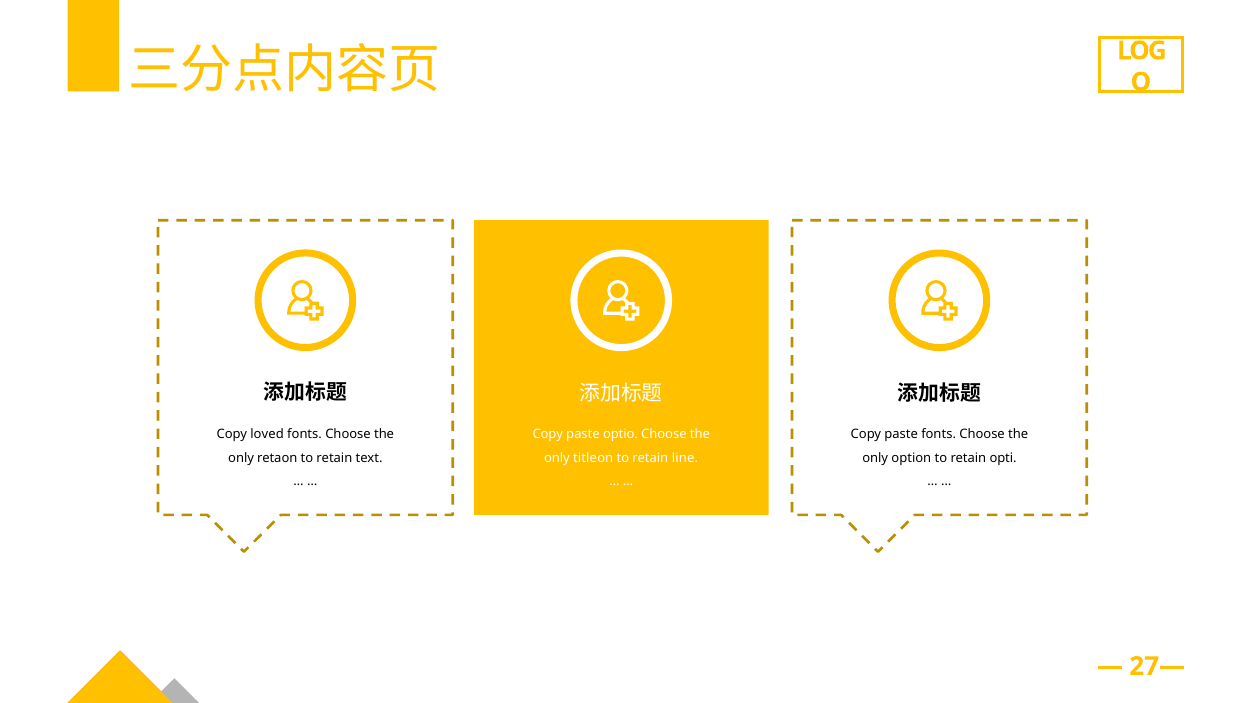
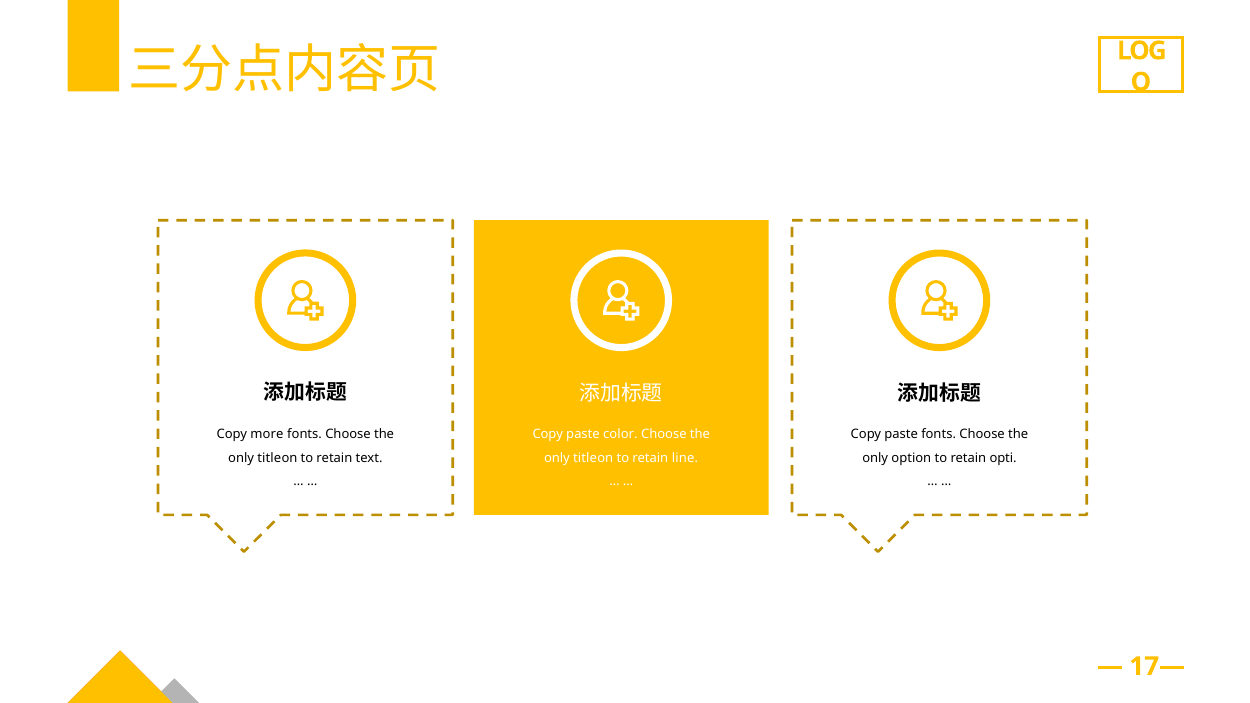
loved: loved -> more (267, 435)
optio: optio -> color (620, 435)
reta: reta -> title (269, 458)
27—: 27— -> 17— (1157, 666)
